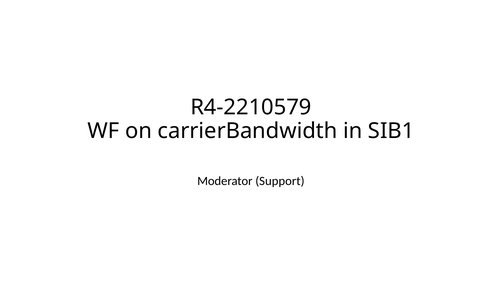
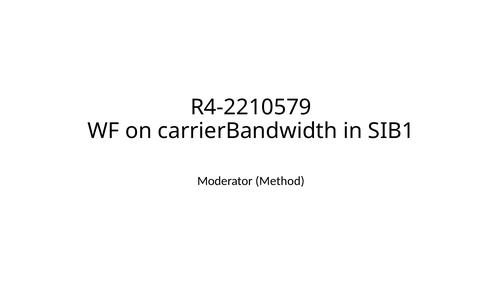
Support: Support -> Method (280, 181)
